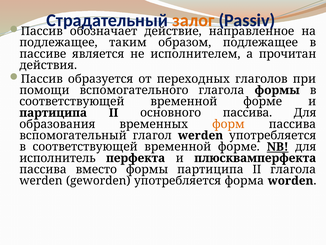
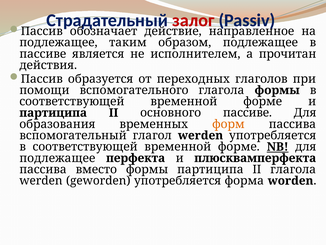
залог colour: orange -> red (193, 20)
основного пассива: пассива -> пассиве (247, 113)
исполнитель: исполнитель -> подлежащее (57, 158)
